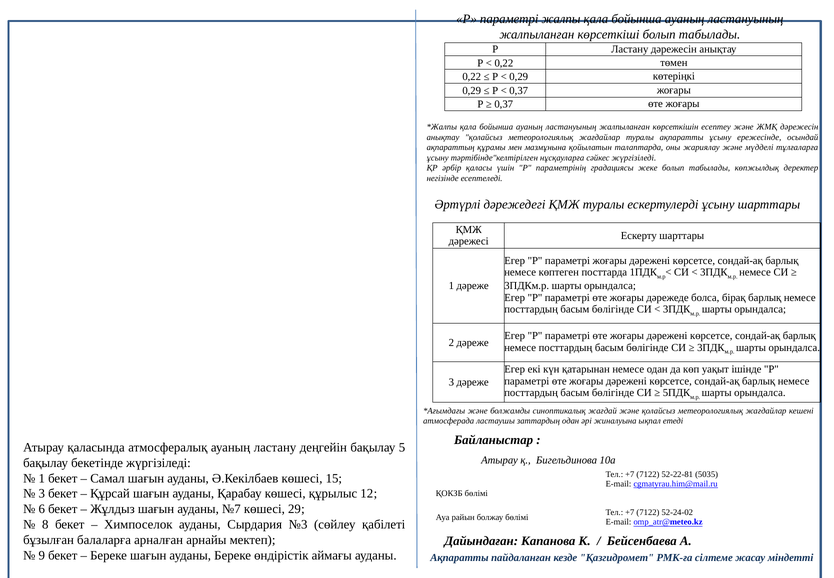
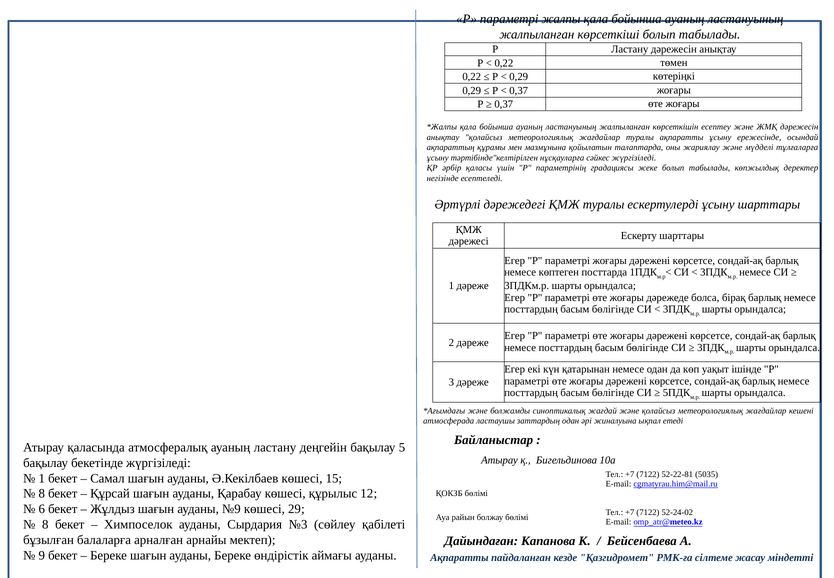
3: 3 -> 8 (42, 493)
№7: №7 -> №9 (231, 509)
